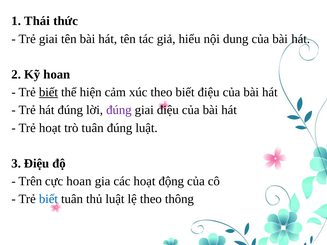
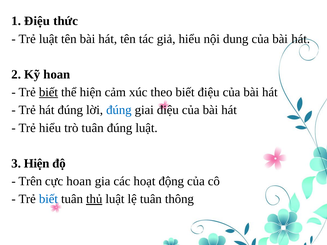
1 Thái: Thái -> Điệu (37, 21)
Trẻ giai: giai -> luật (48, 39)
đúng colour: purple -> blue (119, 110)
Trẻ hoạt: hoạt -> hiểu (50, 128)
3 Điệu: Điệu -> Hiện (37, 164)
thủ underline: none -> present (94, 199)
lệ theo: theo -> tuân (151, 199)
